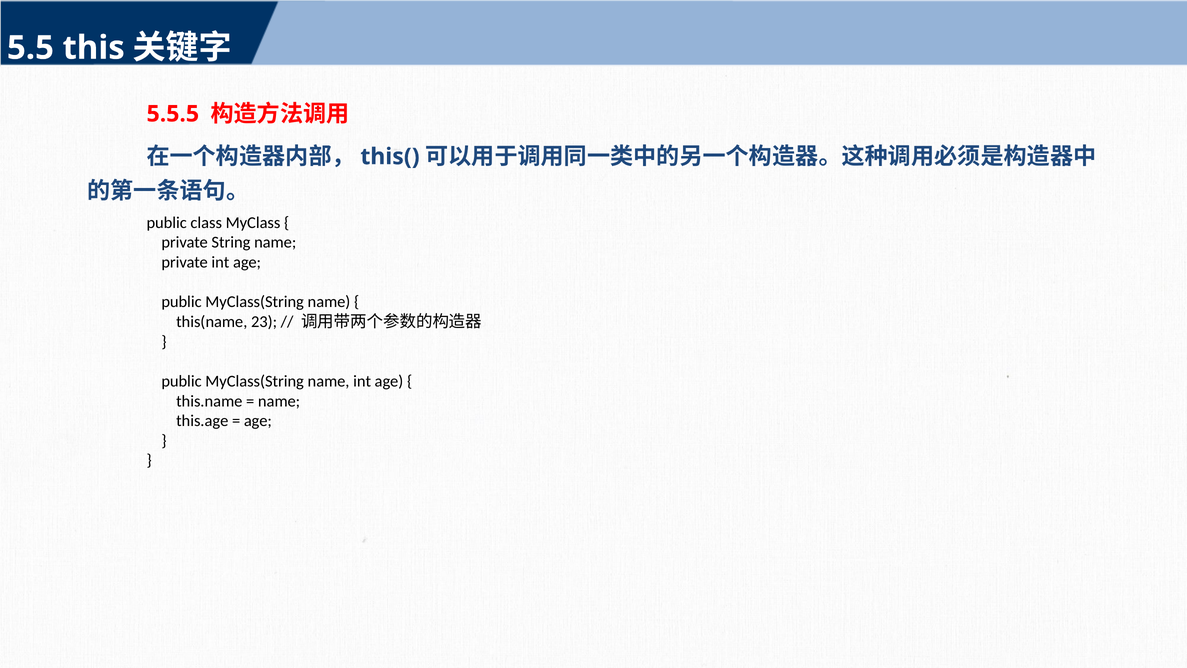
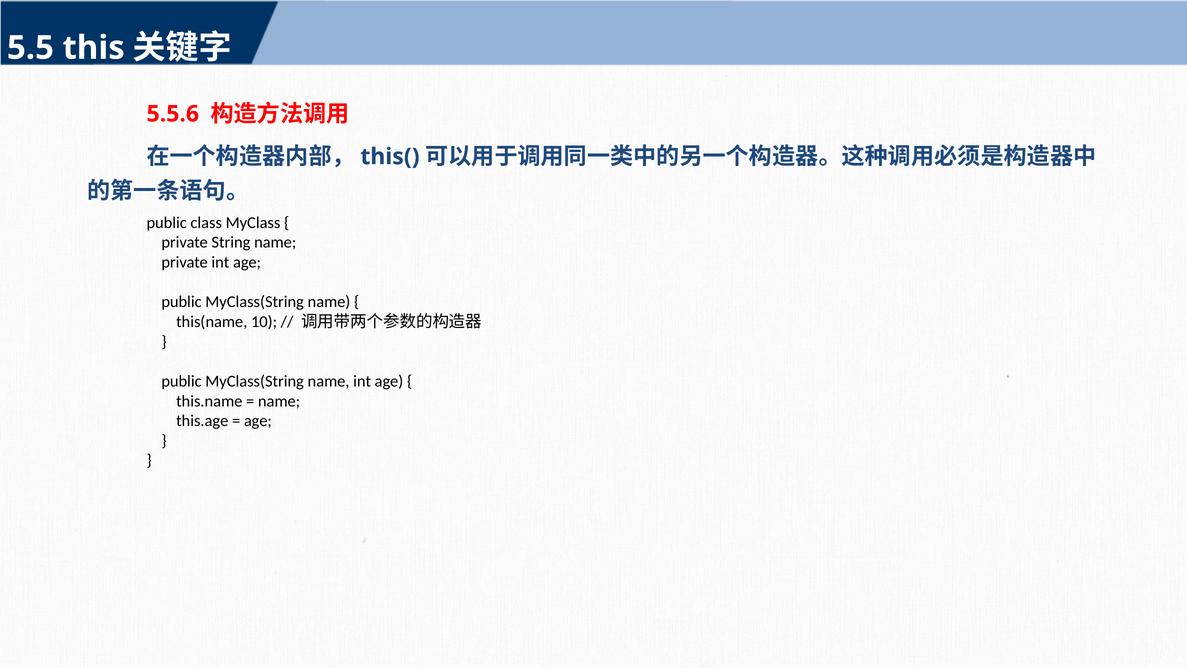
5.5.5: 5.5.5 -> 5.5.6 (173, 114)
23: 23 -> 10 (264, 322)
